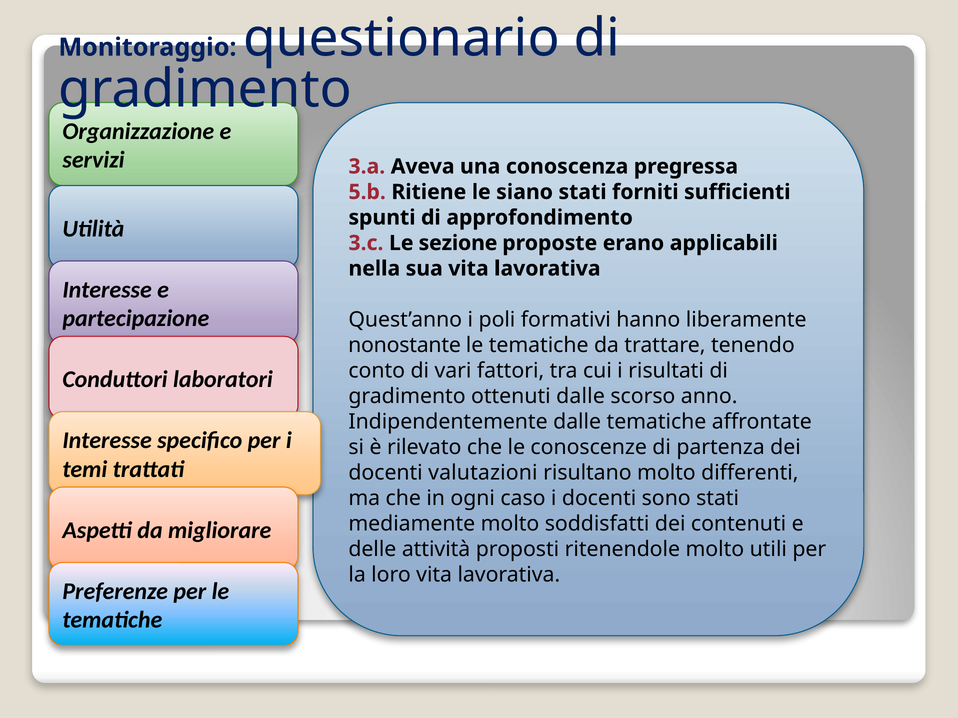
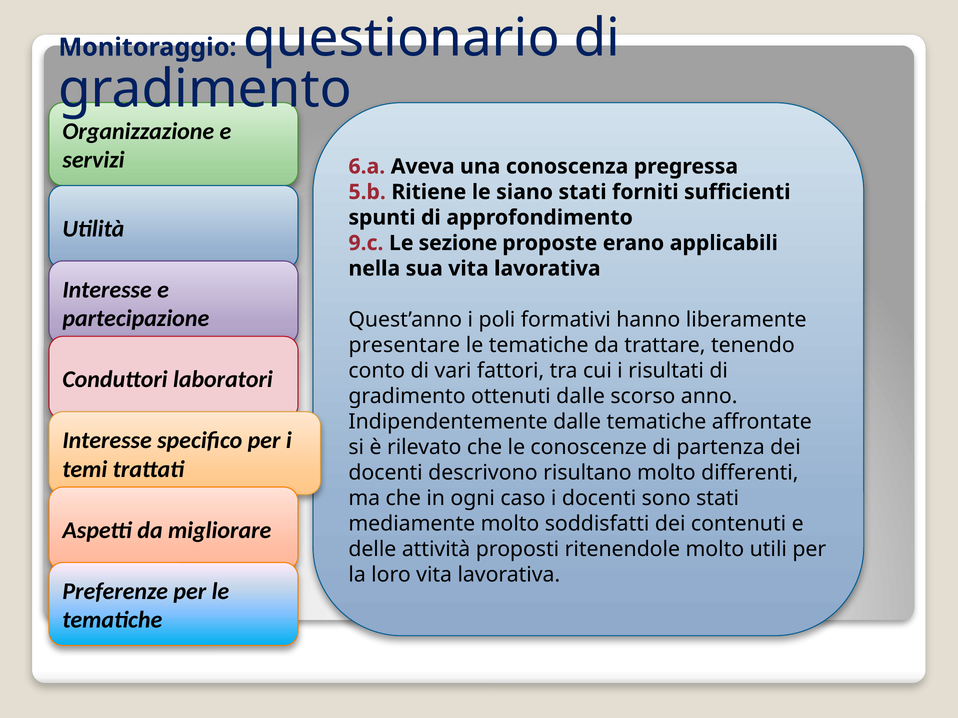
3.a: 3.a -> 6.a (367, 167)
3.c: 3.c -> 9.c (366, 243)
nonostante: nonostante -> presentare (404, 345)
valutazioni: valutazioni -> descrivono (483, 473)
